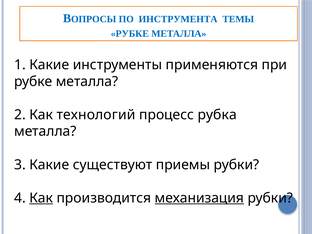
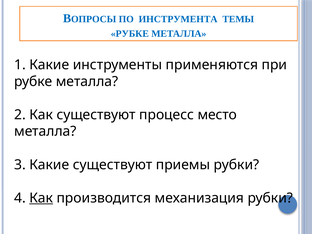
Как технологий: технологий -> существуют (96, 115)
рубка: рубка -> место (217, 115)
механизация underline: present -> none (199, 198)
